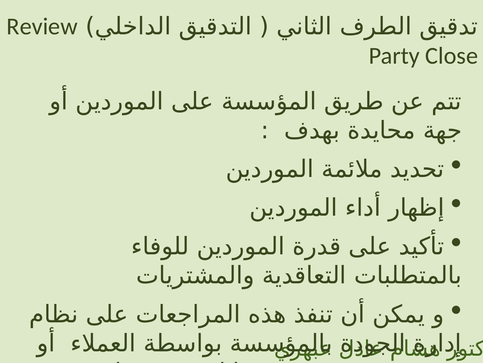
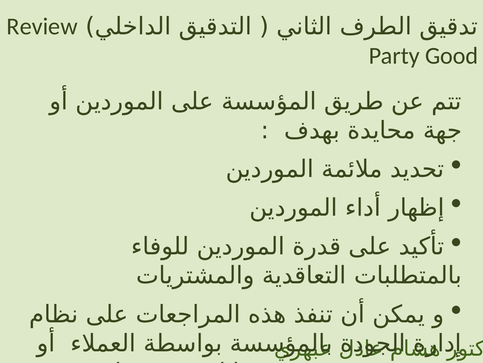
Close: Close -> Good (452, 56)
